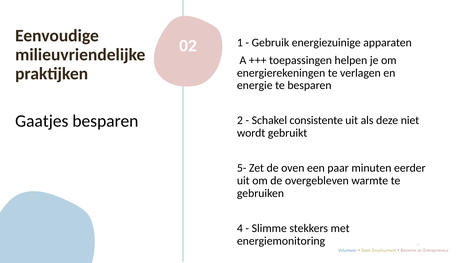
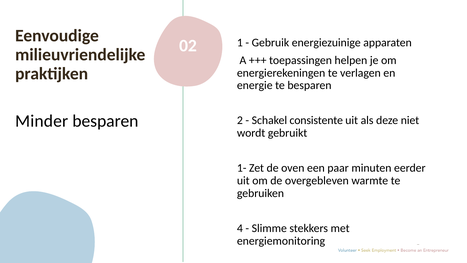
Gaatjes: Gaatjes -> Minder (42, 121)
5-: 5- -> 1- (242, 168)
